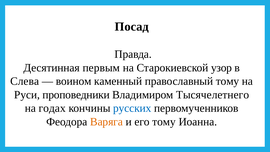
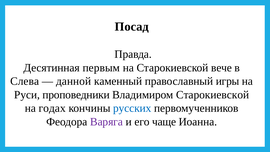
узор: узор -> вече (222, 68)
воином: воином -> данной (74, 81)
православный тому: тому -> игры (228, 81)
Владимиром Тысячелетнего: Тысячелетнего -> Старокиевской (213, 95)
Варяга colour: orange -> purple (107, 122)
его тому: тому -> чаще (164, 122)
